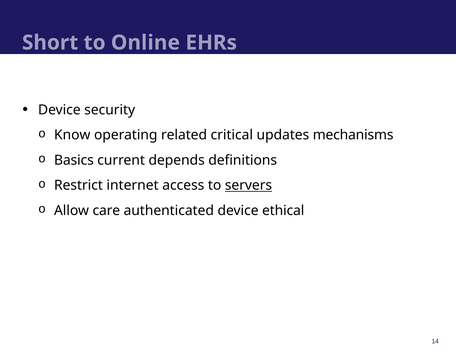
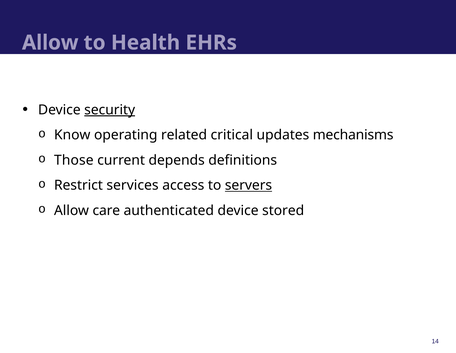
Short: Short -> Allow (50, 43)
Online: Online -> Health (146, 43)
security underline: none -> present (110, 110)
Basics: Basics -> Those (74, 160)
internet: internet -> services (133, 185)
ethical: ethical -> stored (283, 210)
